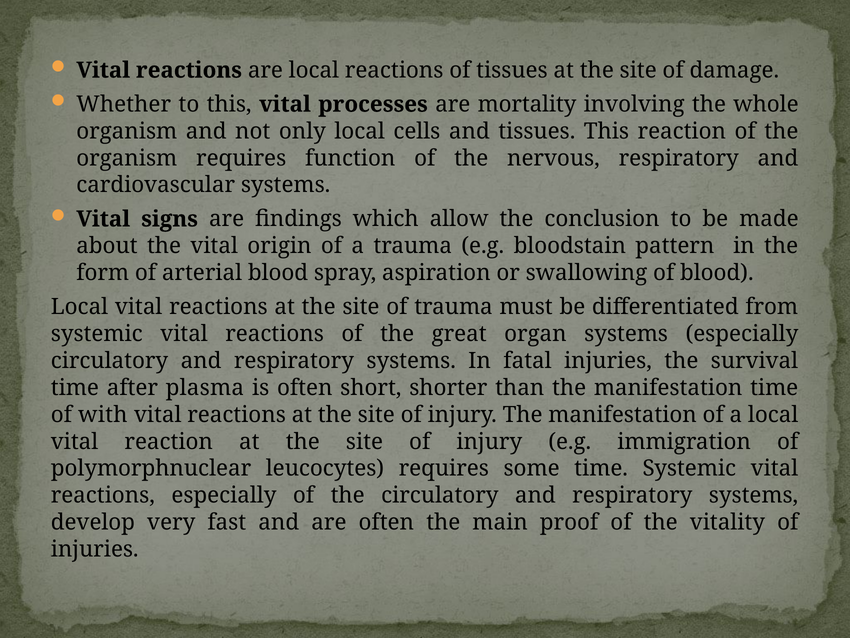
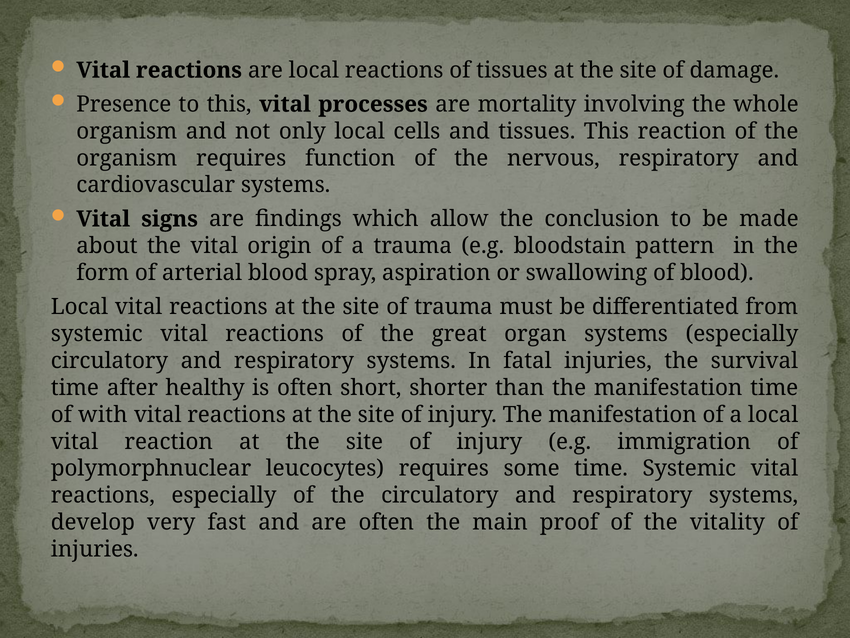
Whether: Whether -> Presence (124, 104)
plasma: plasma -> healthy (205, 387)
